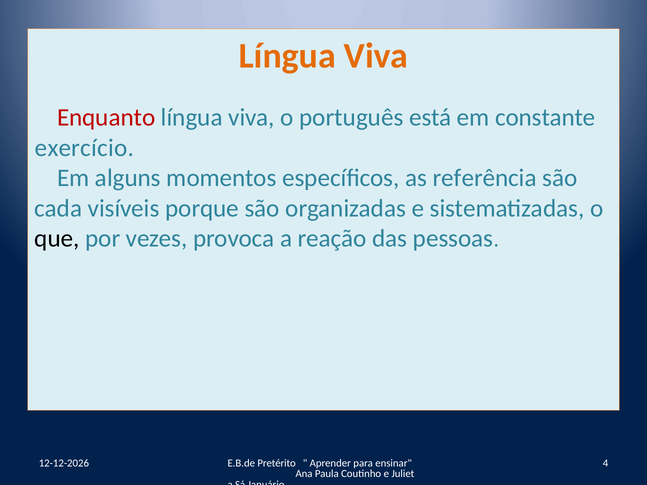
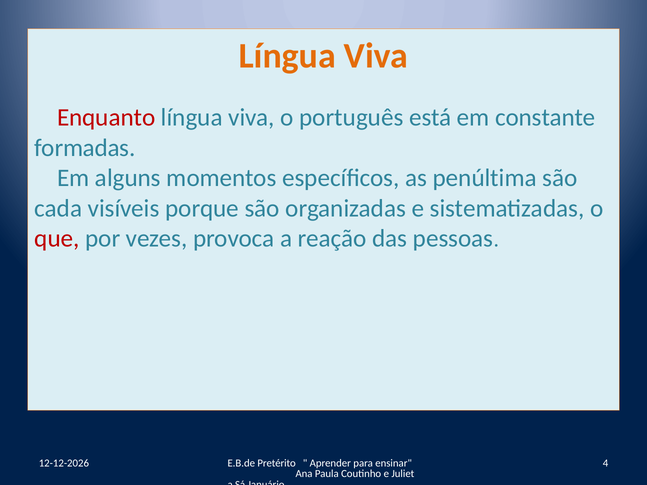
exercício: exercício -> formadas (85, 148)
referência: referência -> penúltima (485, 178)
que colour: black -> red (57, 239)
